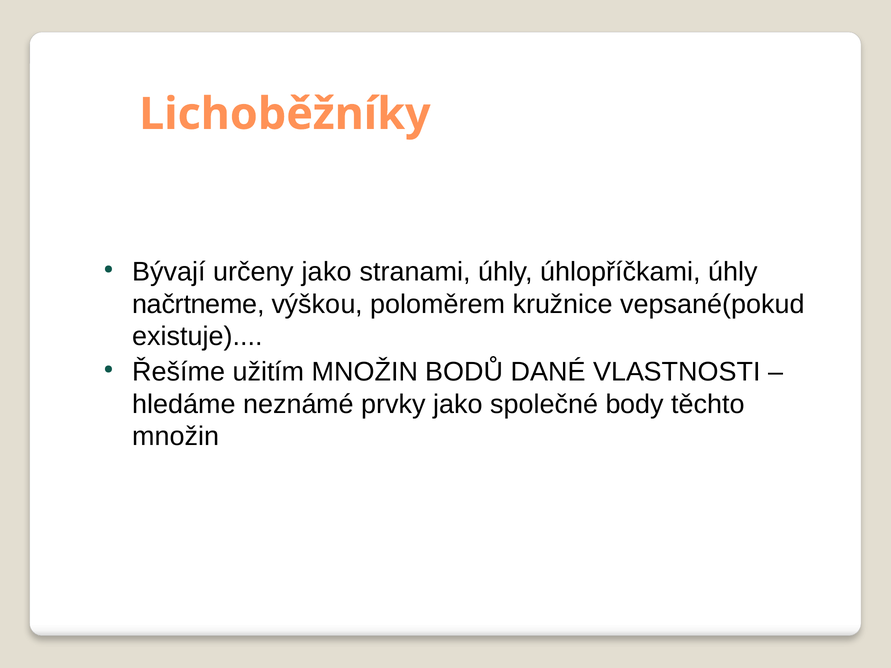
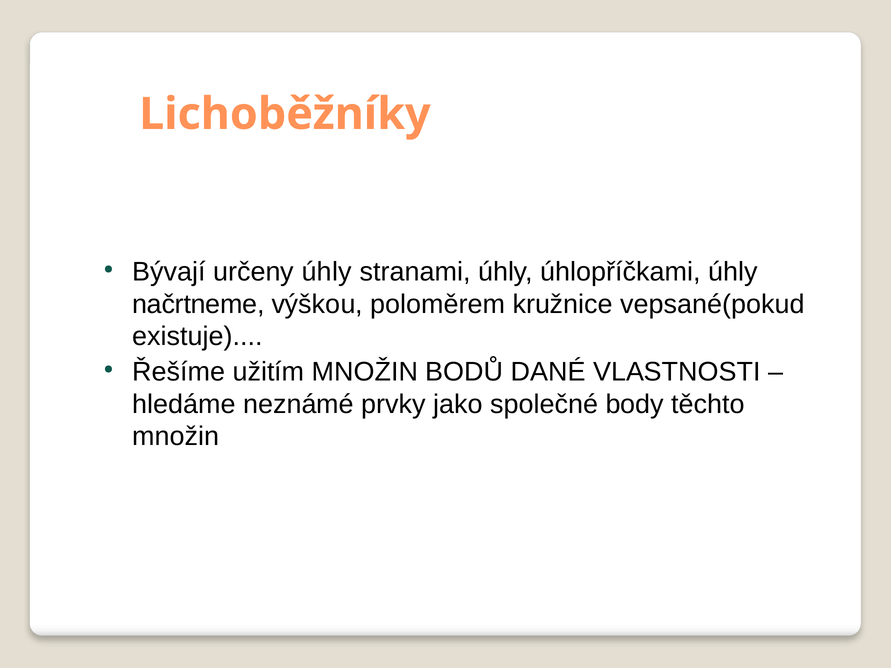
určeny jako: jako -> úhly (327, 272)
